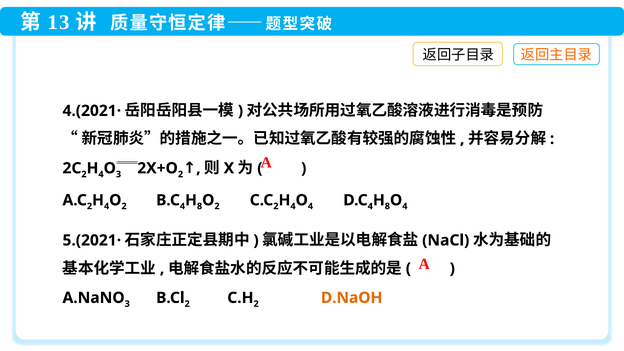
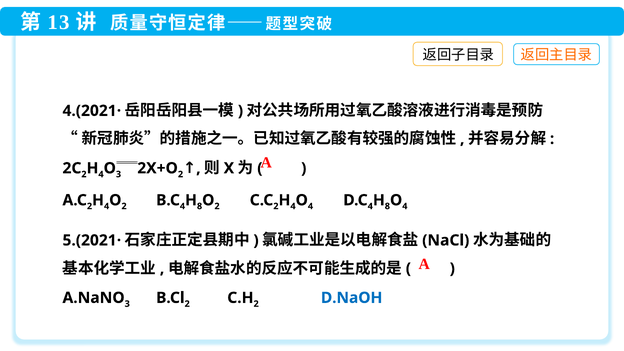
D.NaOH colour: orange -> blue (352, 298)
